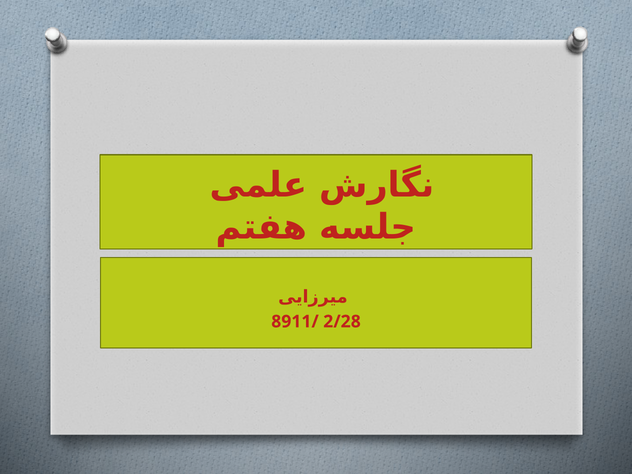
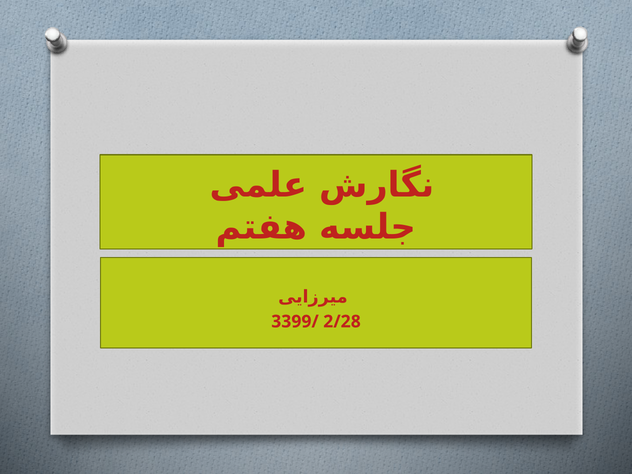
8911/: 8911/ -> 3399/ (295, 322)
